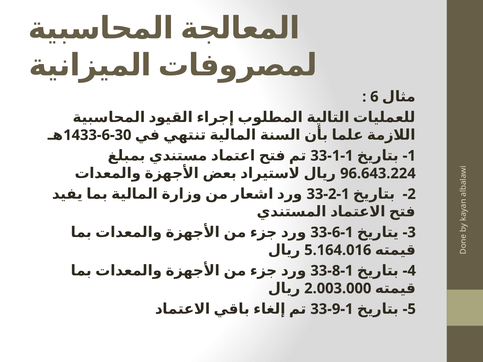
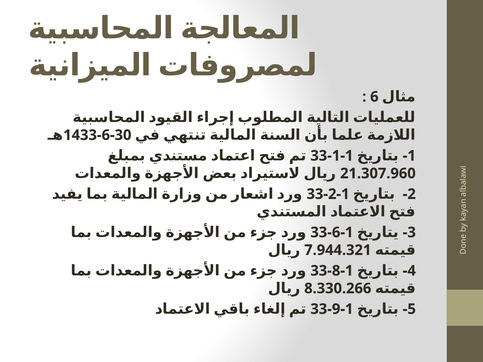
96.643.224: 96.643.224 -> 21.307.960 (378, 174)
5.164.016: 5.164.016 -> 7.944.321 (338, 250)
2.003.000: 2.003.000 -> 8.330.266 (338, 289)
